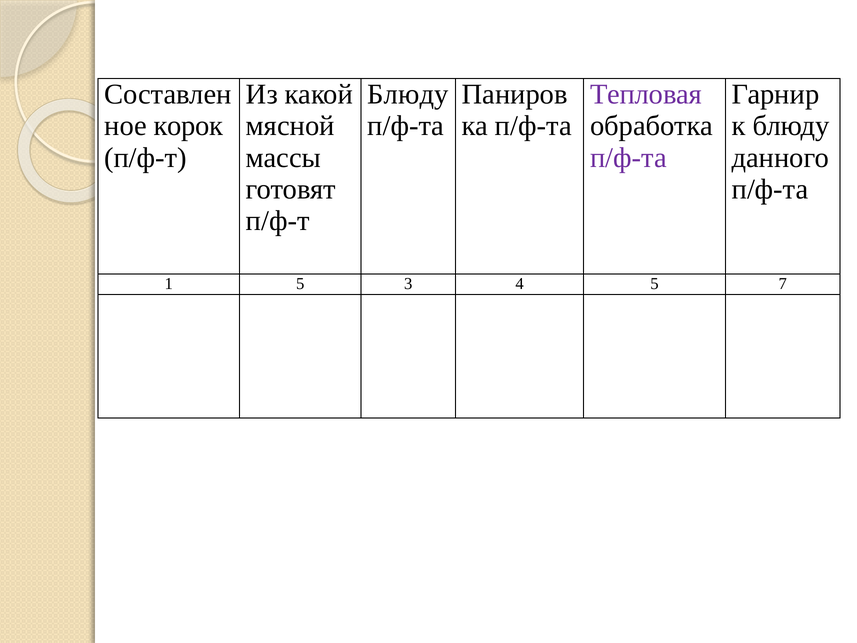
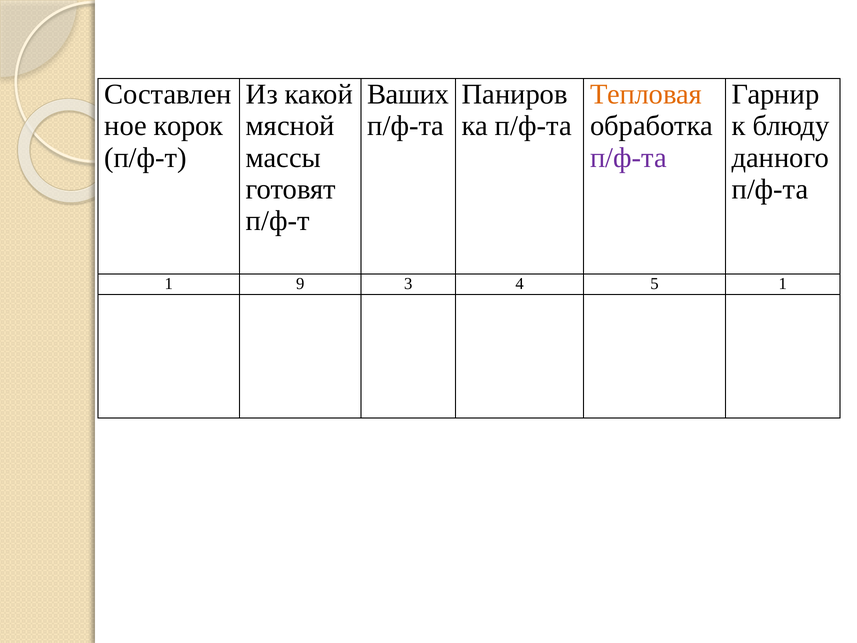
Блюду: Блюду -> Ваших (408, 94)
Тепловая colour: purple -> orange (646, 94)
1 5: 5 -> 9 (300, 283)
5 7: 7 -> 1 (783, 283)
